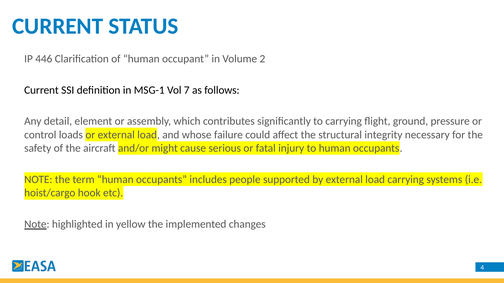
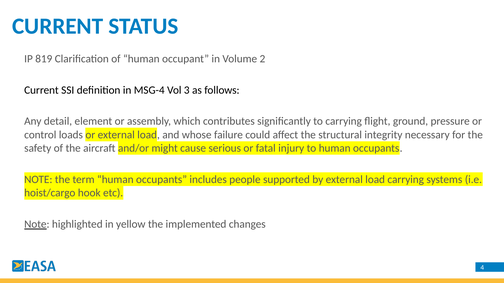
446: 446 -> 819 (44, 59)
MSG-1: MSG-1 -> MSG-4 (149, 90)
7: 7 -> 3 (187, 90)
